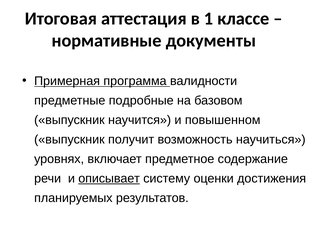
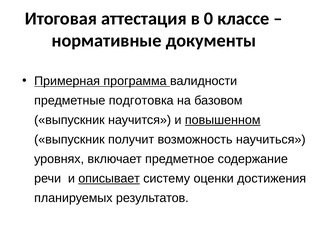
1: 1 -> 0 (209, 19)
подробные: подробные -> подготовка (141, 100)
повышенном underline: none -> present (223, 120)
